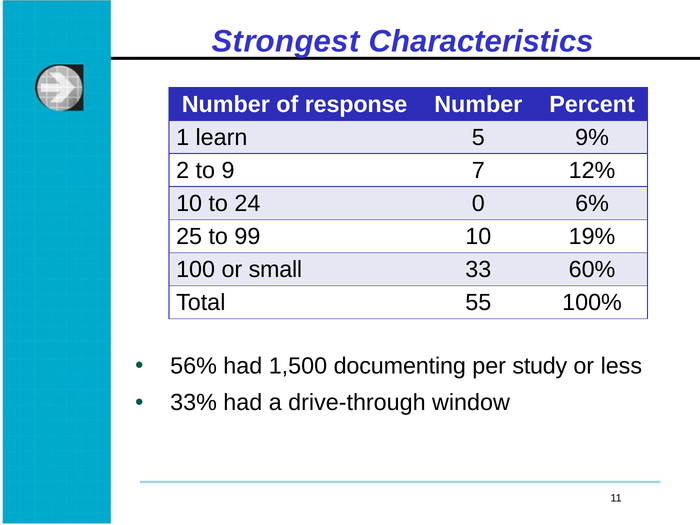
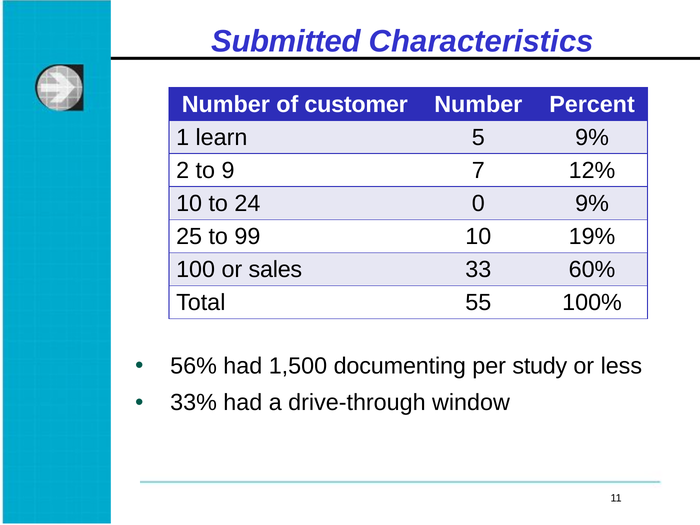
Strongest: Strongest -> Submitted (286, 41)
response: response -> customer (356, 104)
0 6%: 6% -> 9% (592, 204)
small: small -> sales (275, 270)
